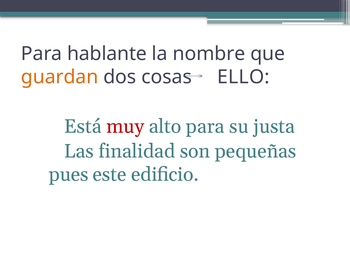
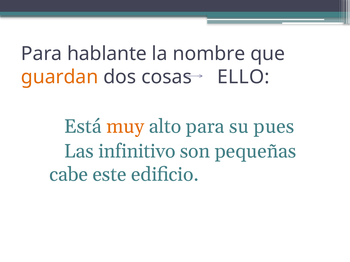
muy colour: red -> orange (125, 127)
justa: justa -> pues (274, 127)
finalidad: finalidad -> infinitivo (137, 151)
pues: pues -> cabe (69, 175)
